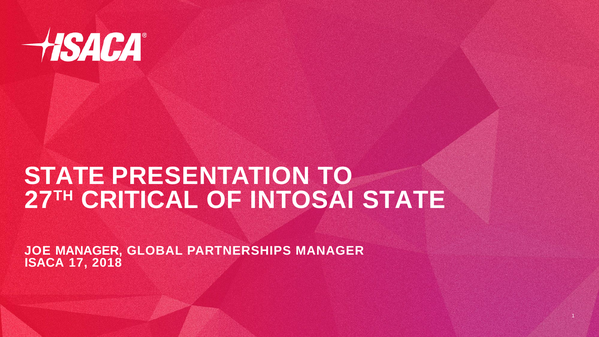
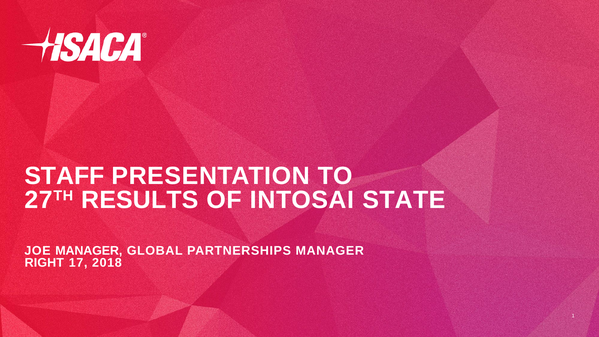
STATE: STATE -> STAFF (64, 176)
CRITICAL: CRITICAL -> RESULTS (140, 200)
ISACA: ISACA -> RIGHT (44, 263)
